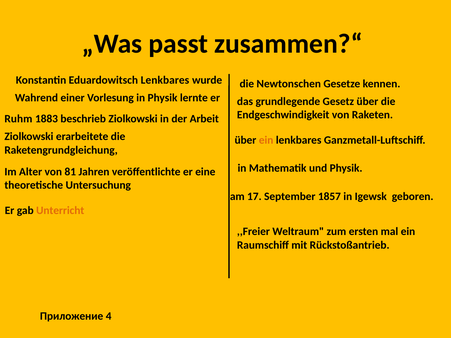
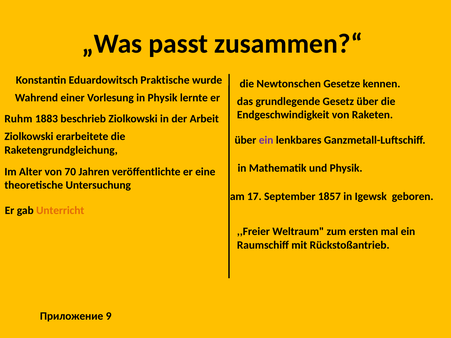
Eduardowitsch Lenkbares: Lenkbares -> Praktische (165, 80)
ein colour: orange -> purple (266, 140)
81: 81 -> 70 (70, 172)
4: 4 -> 9 (109, 316)
